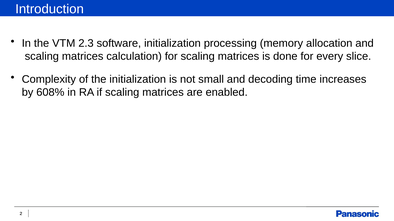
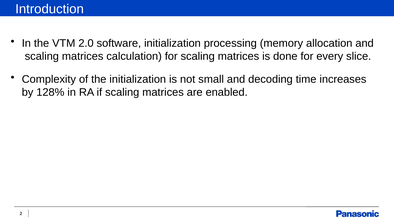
2.3: 2.3 -> 2.0 (86, 43)
608%: 608% -> 128% (50, 93)
